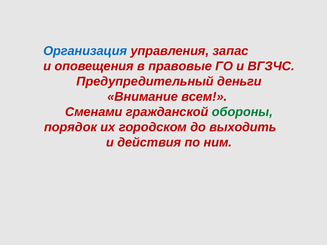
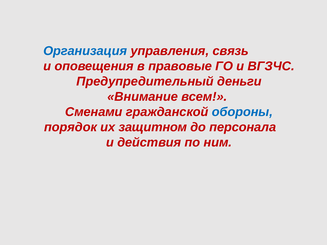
запас: запас -> связь (231, 51)
обороны colour: green -> blue (242, 112)
городском: городском -> защитном (153, 127)
выходить: выходить -> персонала (243, 127)
